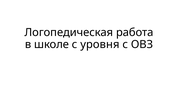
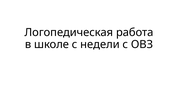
уровня: уровня -> недели (100, 44)
